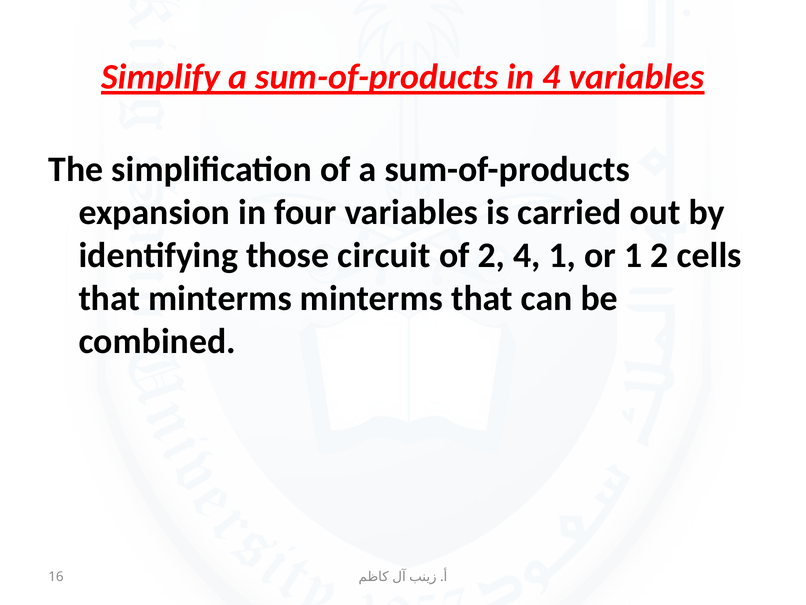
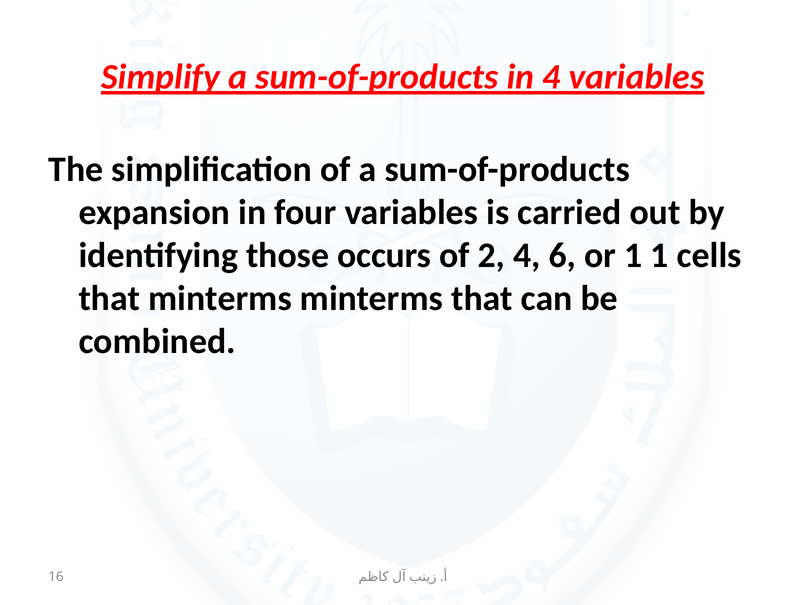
circuit: circuit -> occurs (384, 255)
4 1: 1 -> 6 (562, 255)
1 2: 2 -> 1 (660, 255)
